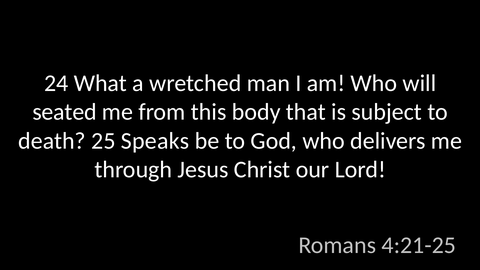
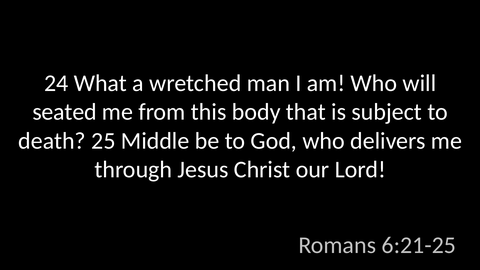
Speaks: Speaks -> Middle (155, 141)
4:21-25: 4:21-25 -> 6:21-25 (419, 245)
